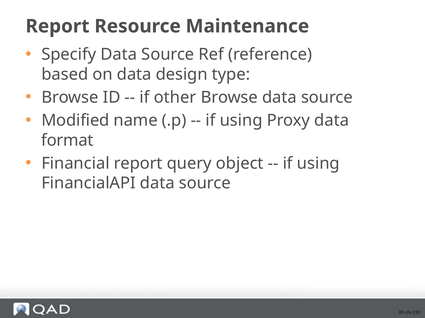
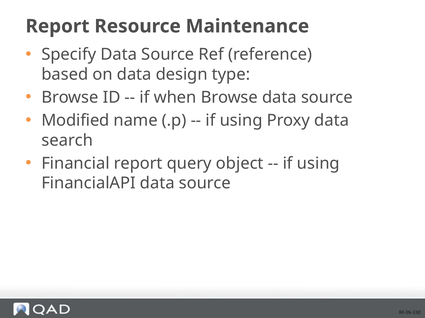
other: other -> when (175, 98)
format: format -> search (67, 141)
